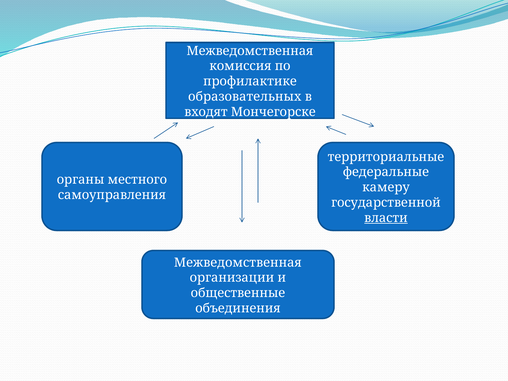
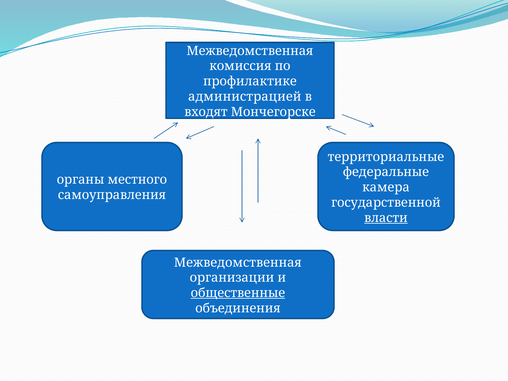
образовательных: образовательных -> администрацией (245, 97)
камеру: камеру -> камера (386, 187)
общественные underline: none -> present (238, 293)
